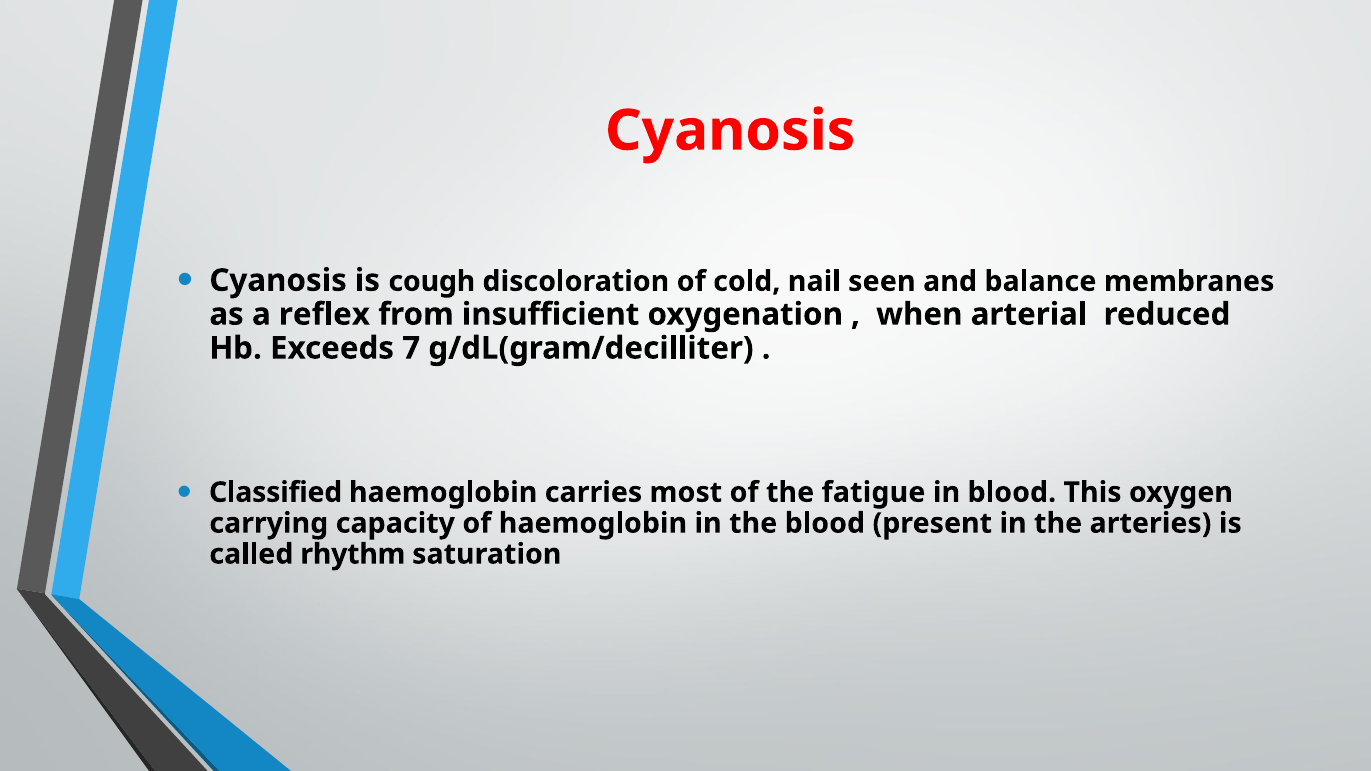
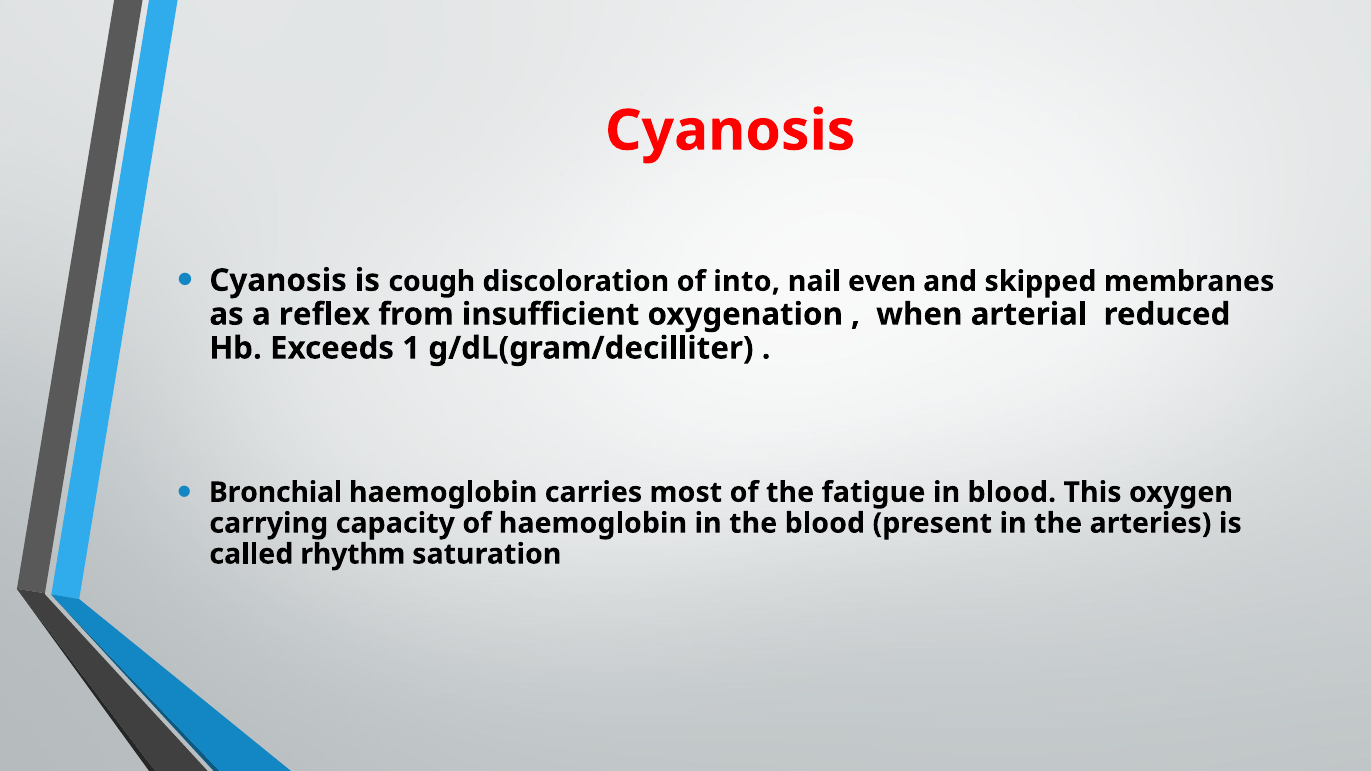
cold: cold -> into (747, 281)
seen: seen -> even (882, 281)
balance: balance -> skipped (1040, 281)
7: 7 -> 1 (411, 348)
Classified: Classified -> Bronchial (276, 493)
